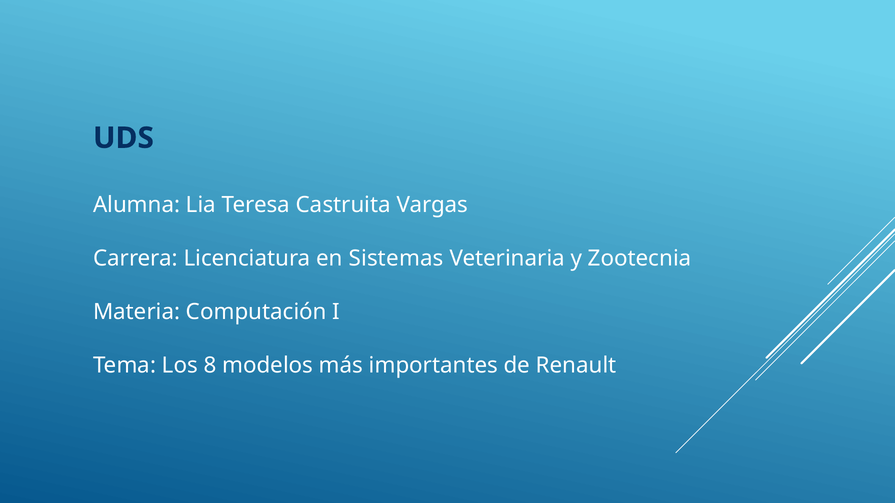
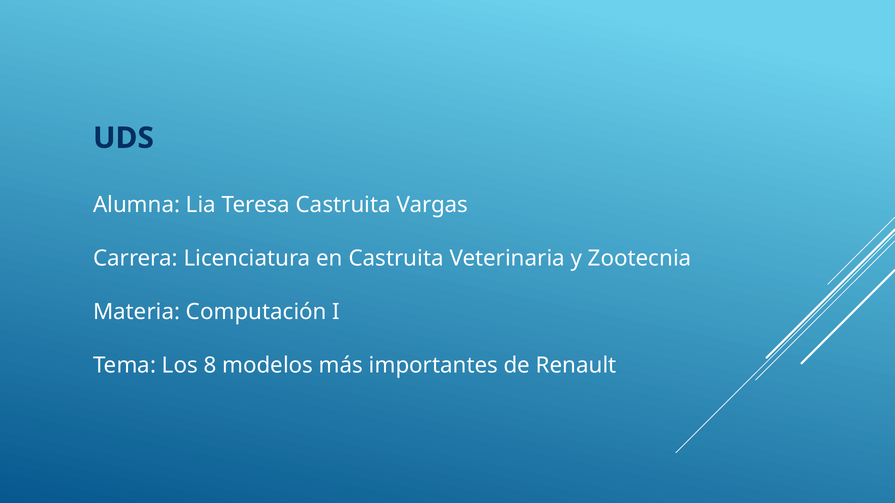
en Sistemas: Sistemas -> Castruita (396, 259)
